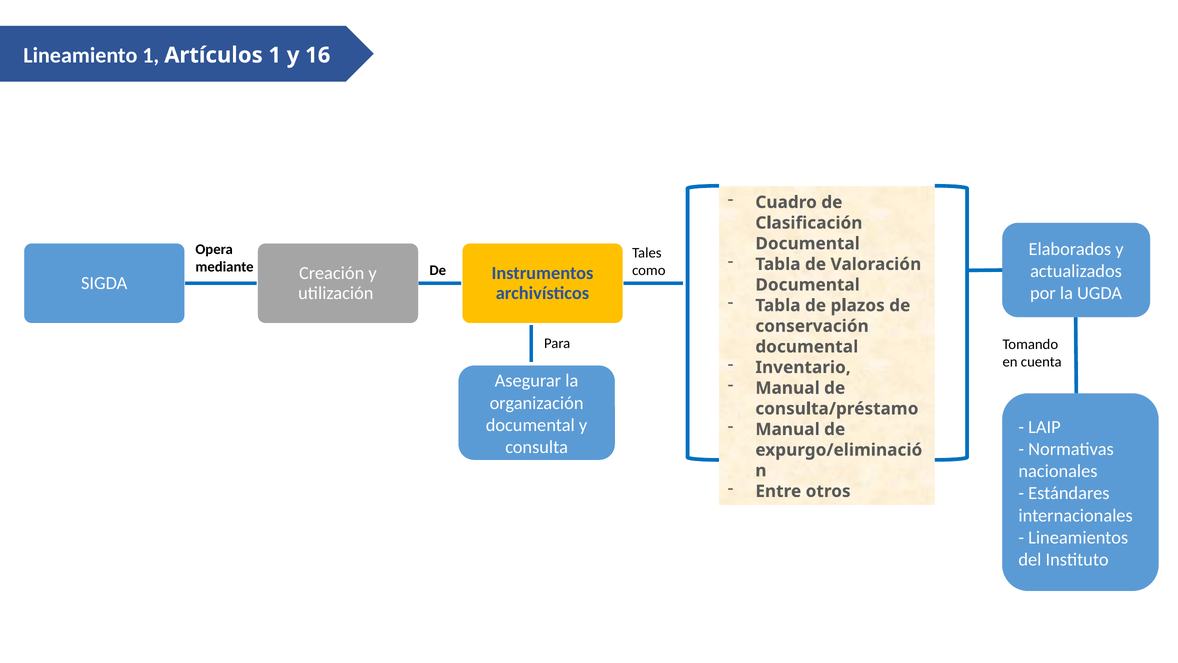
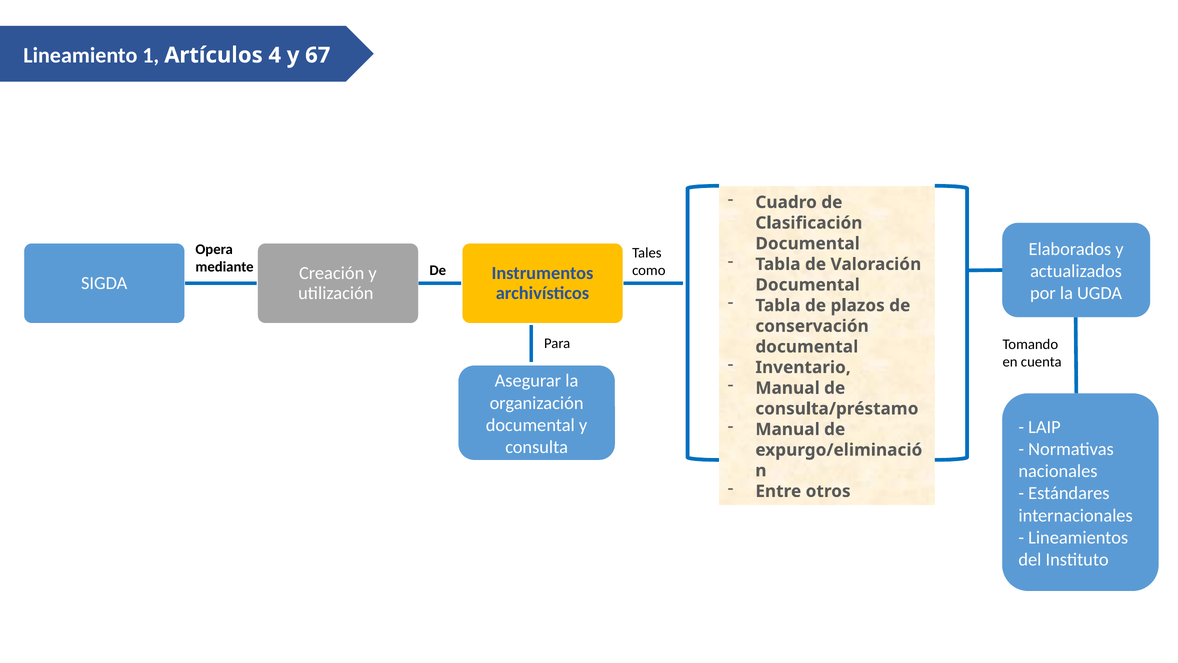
Artículos 1: 1 -> 4 (275, 55)
16: 16 -> 67 (318, 55)
